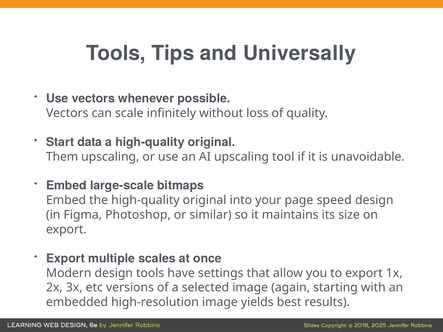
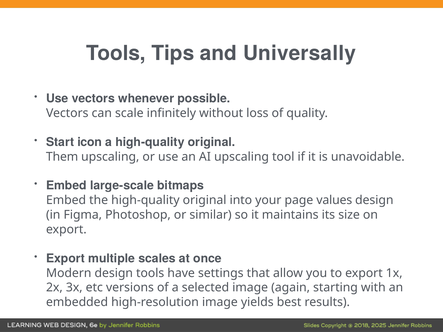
data: data -> icon (90, 142)
speed: speed -> values (334, 200)
